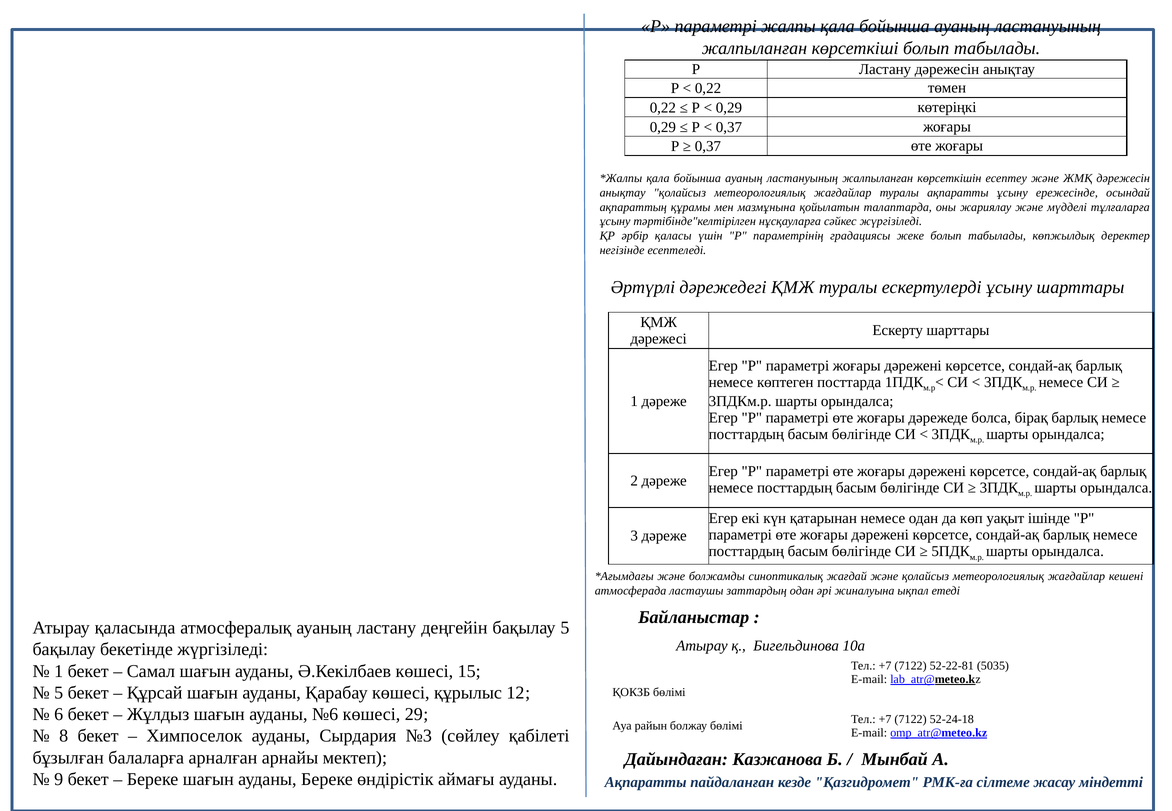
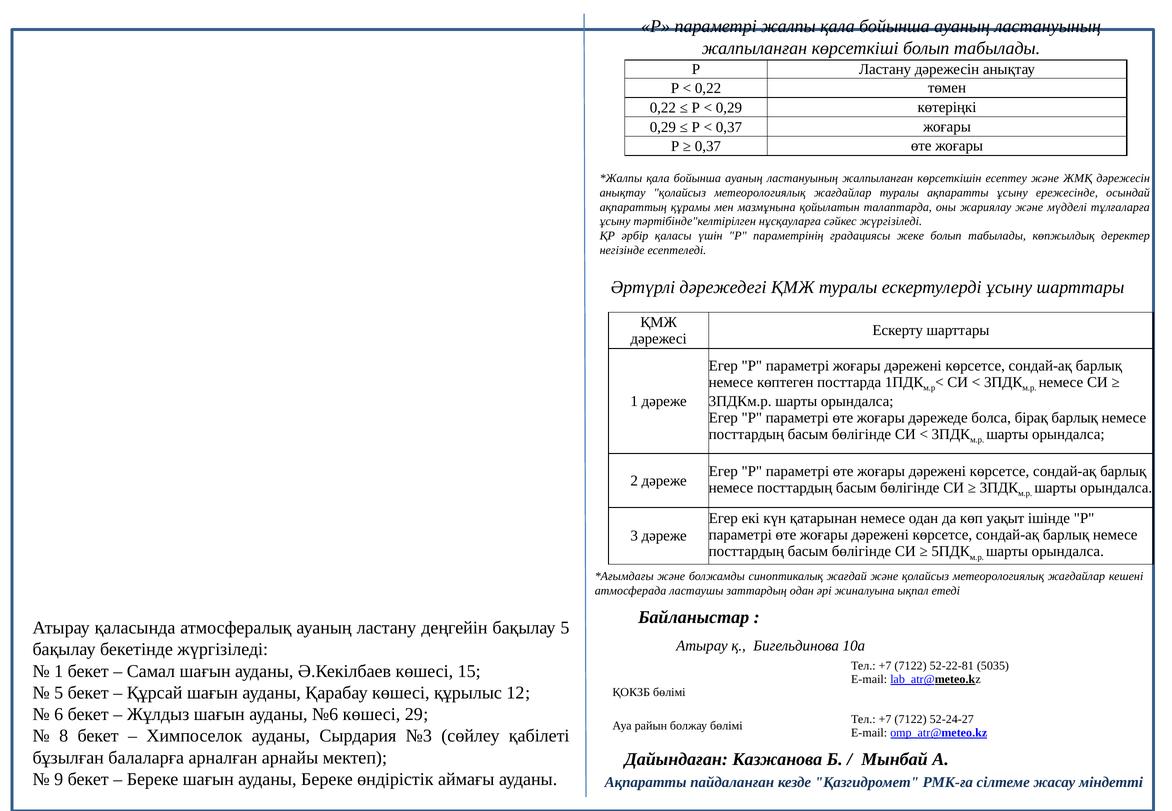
52-24-18: 52-24-18 -> 52-24-27 (952, 720)
